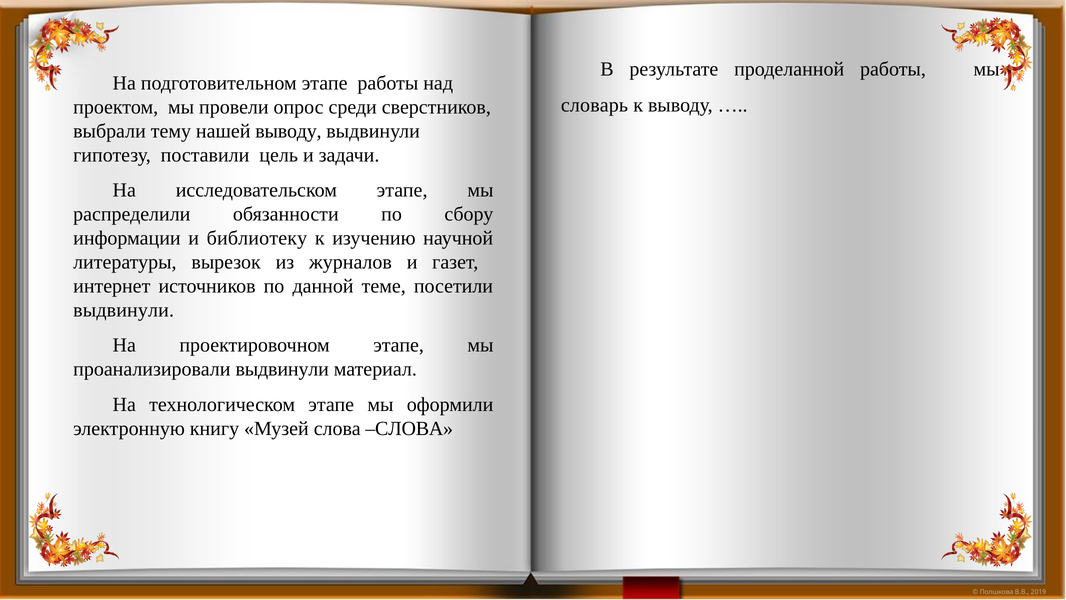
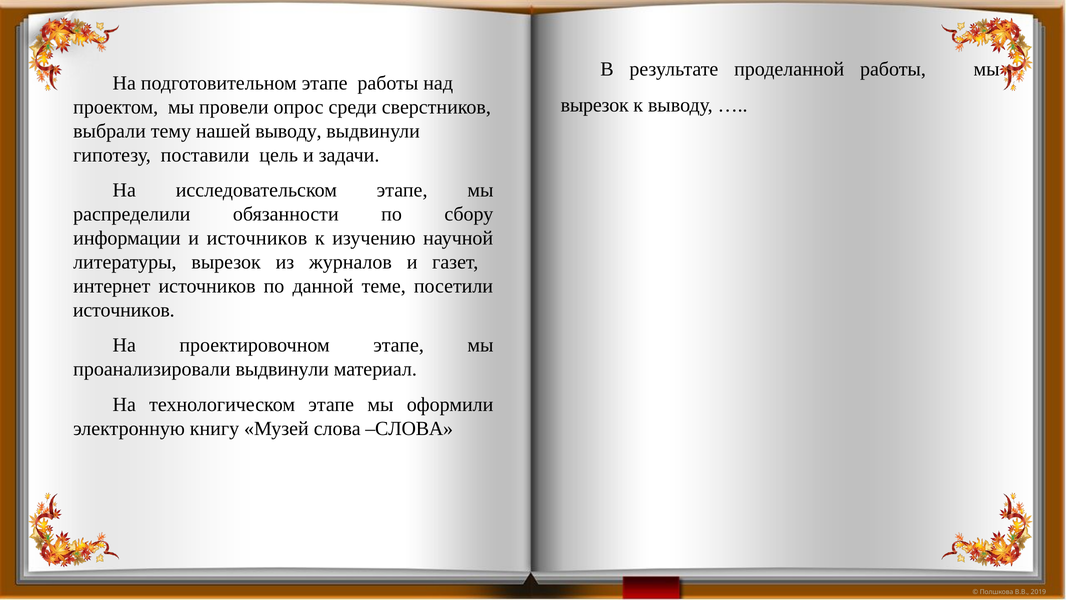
словарь: словарь -> вырезок (595, 105)
и библиотеку: библиотеку -> источников (257, 238)
выдвинули: выдвинули -> источников (124, 310)
